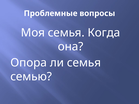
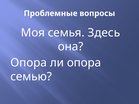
Когда: Когда -> Здесь (104, 33)
ли семья: семья -> опора (84, 63)
